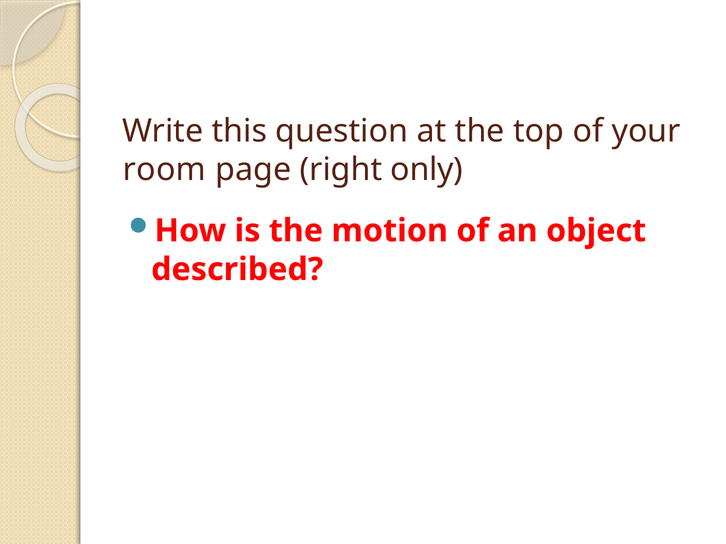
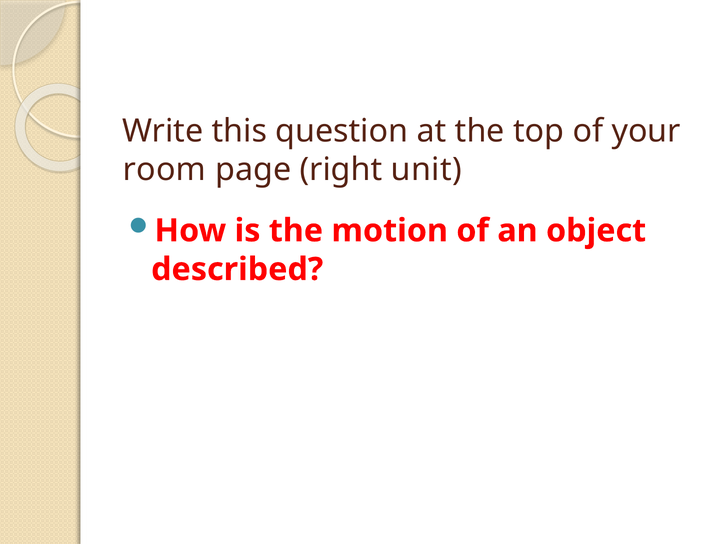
only: only -> unit (426, 170)
